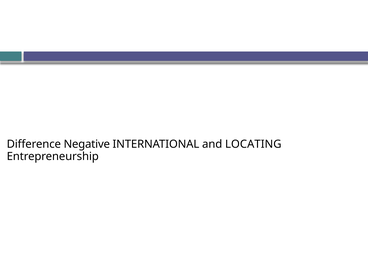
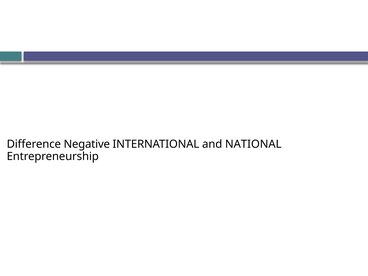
LOCATING: LOCATING -> NATIONAL (253, 144)
